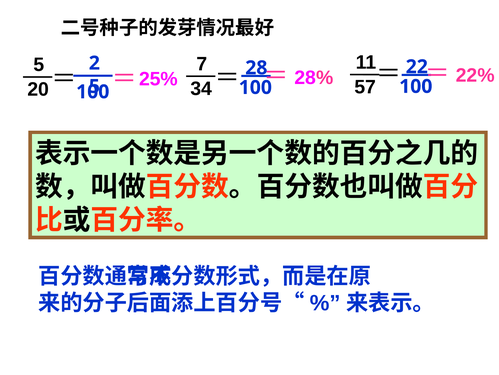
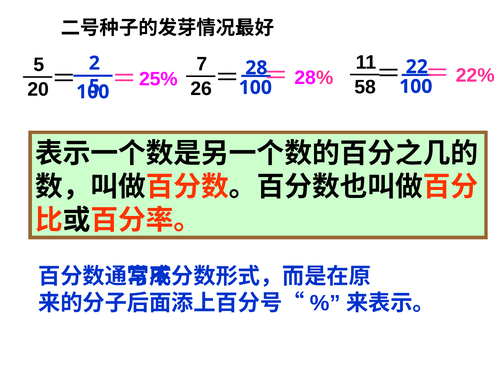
57: 57 -> 58 (365, 87)
34: 34 -> 26 (201, 88)
